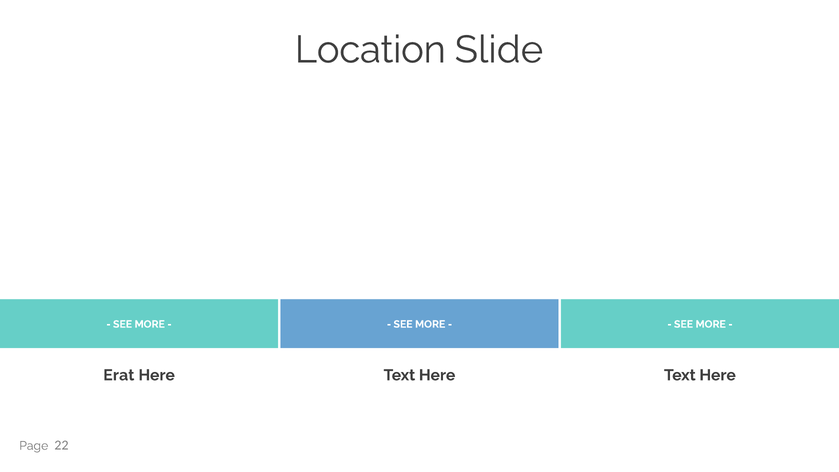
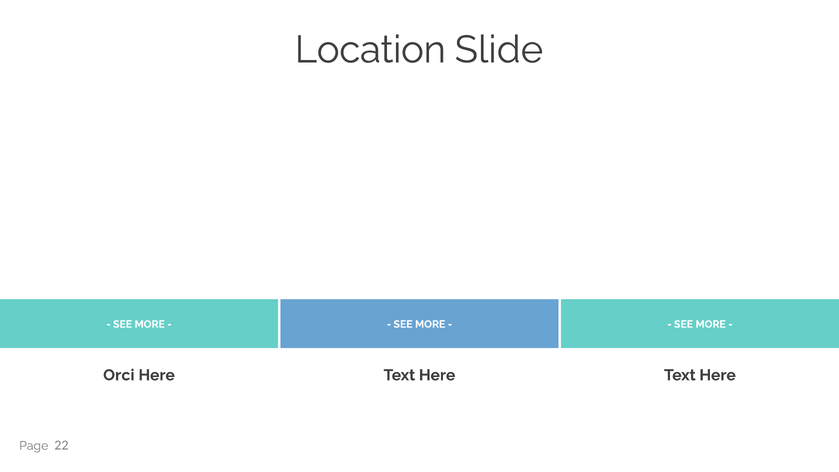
Erat: Erat -> Orci (119, 375)
